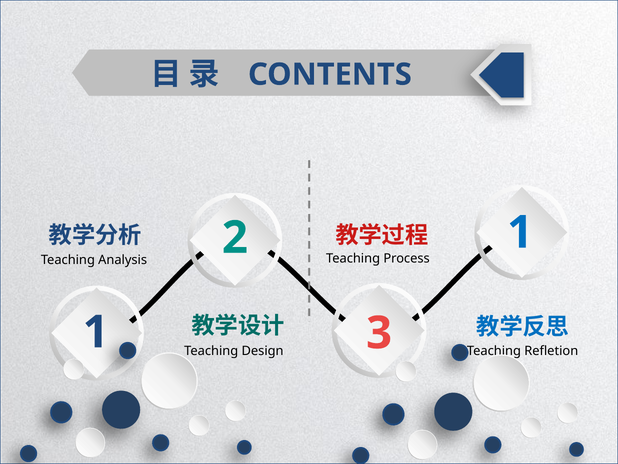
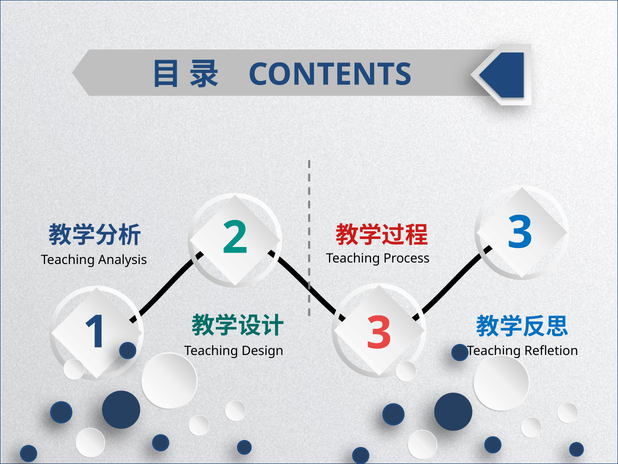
2 1: 1 -> 3 (520, 232)
